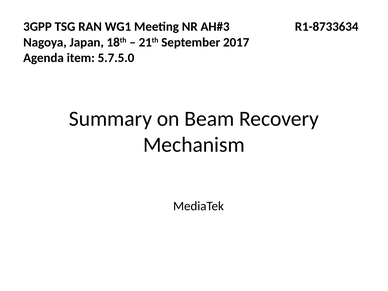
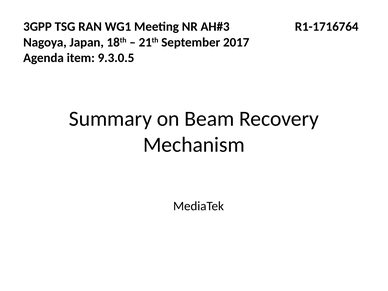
R1-8733634: R1-8733634 -> R1-1716764 (327, 27)
5.7.5.0: 5.7.5.0 -> 9.3.0.5 (116, 58)
